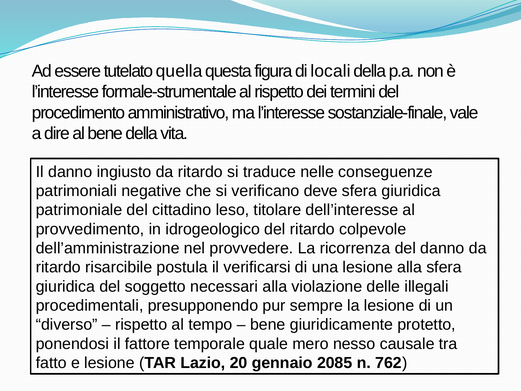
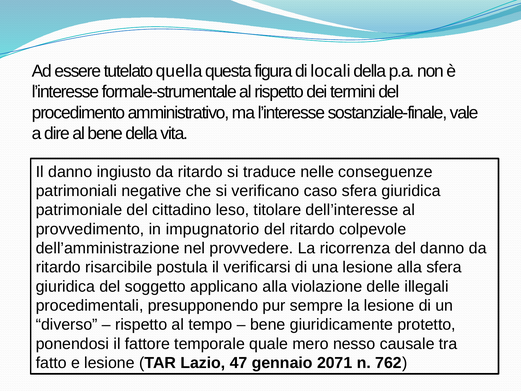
deve: deve -> caso (321, 191)
idrogeologico: idrogeologico -> impugnatorio (213, 229)
necessari: necessari -> applicano (224, 286)
20: 20 -> 47 (239, 363)
2085: 2085 -> 2071 (335, 363)
